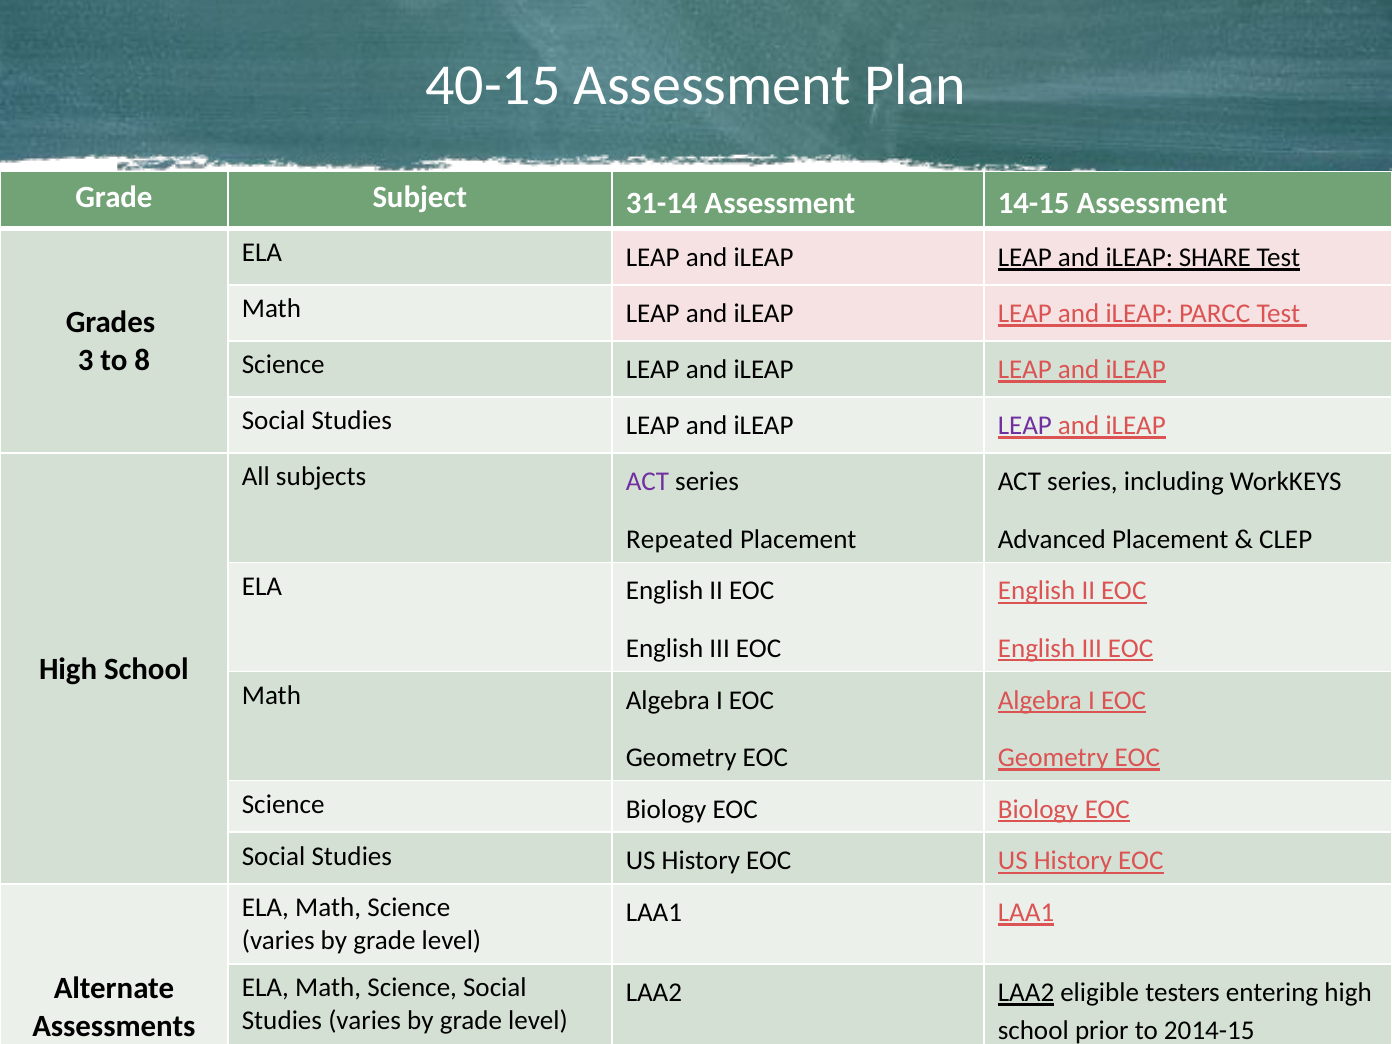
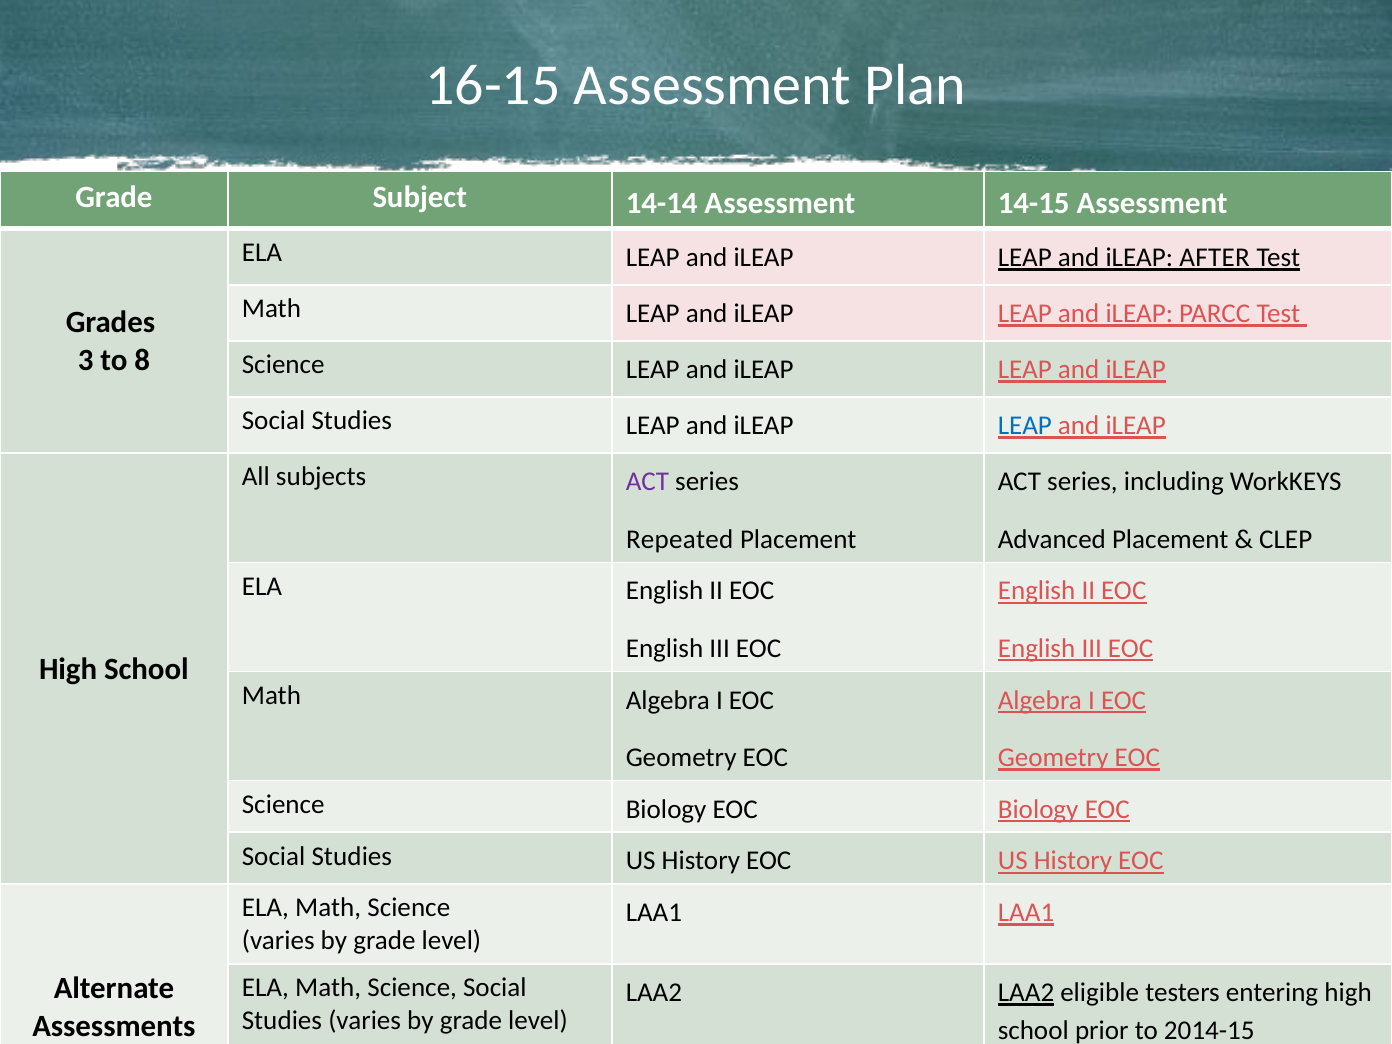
40-15: 40-15 -> 16-15 (493, 85)
31-14: 31-14 -> 14-14 (662, 203)
SHARE: SHARE -> AFTER (1215, 258)
LEAP colour: purple -> blue (1025, 426)
